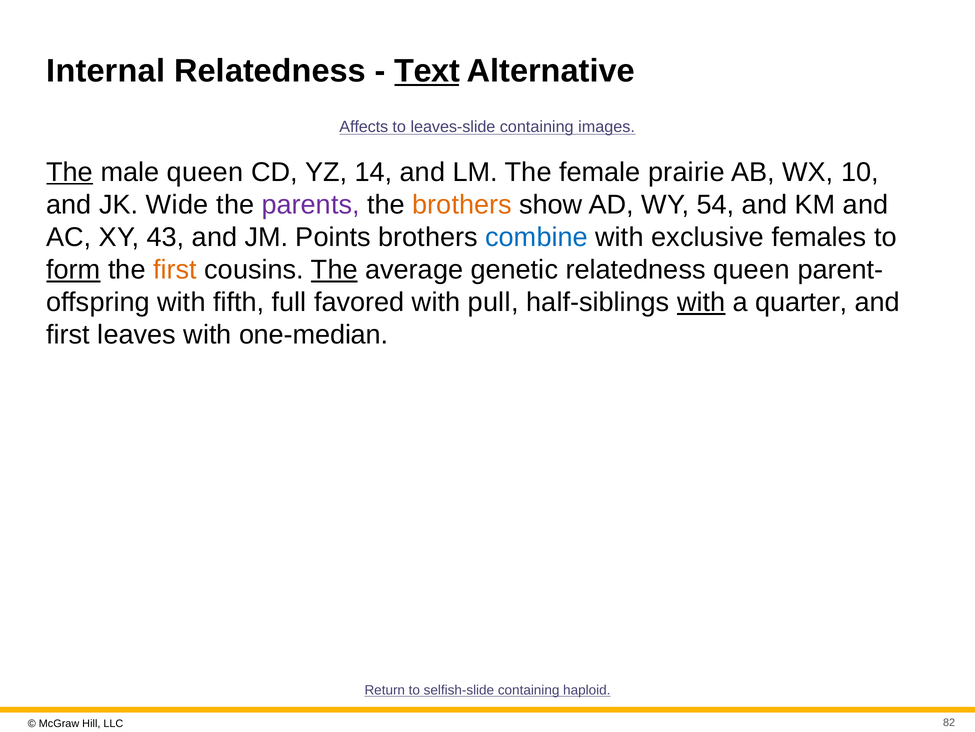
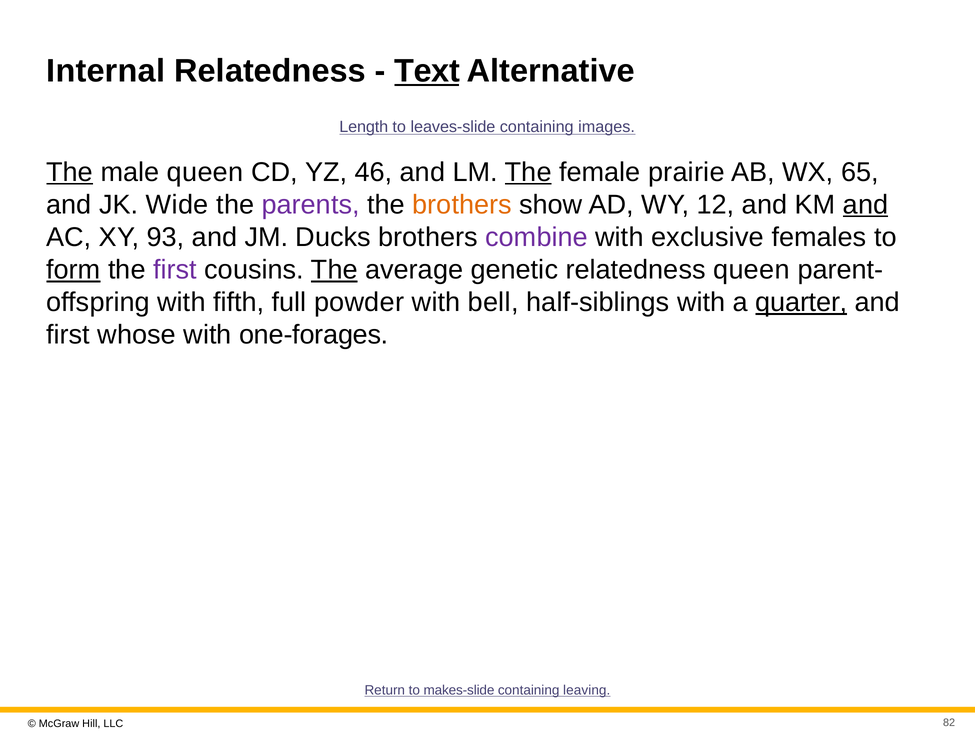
Affects: Affects -> Length (364, 127)
14: 14 -> 46 (374, 172)
The underline: none -> present (528, 172)
10: 10 -> 65 (860, 172)
54: 54 -> 12 (716, 205)
and underline: none -> present (866, 205)
43: 43 -> 93 (166, 237)
Points: Points -> Ducks (333, 237)
combine colour: blue -> purple (537, 237)
first colour: orange -> purple (175, 270)
favored: favored -> powder (359, 302)
pull: pull -> bell (493, 302)
with underline: present -> none (701, 302)
quarter underline: none -> present (801, 302)
leaves: leaves -> whose (137, 335)
one-median: one-median -> one-forages (314, 335)
selfish-slide: selfish-slide -> makes-slide (459, 690)
haploid: haploid -> leaving (587, 690)
